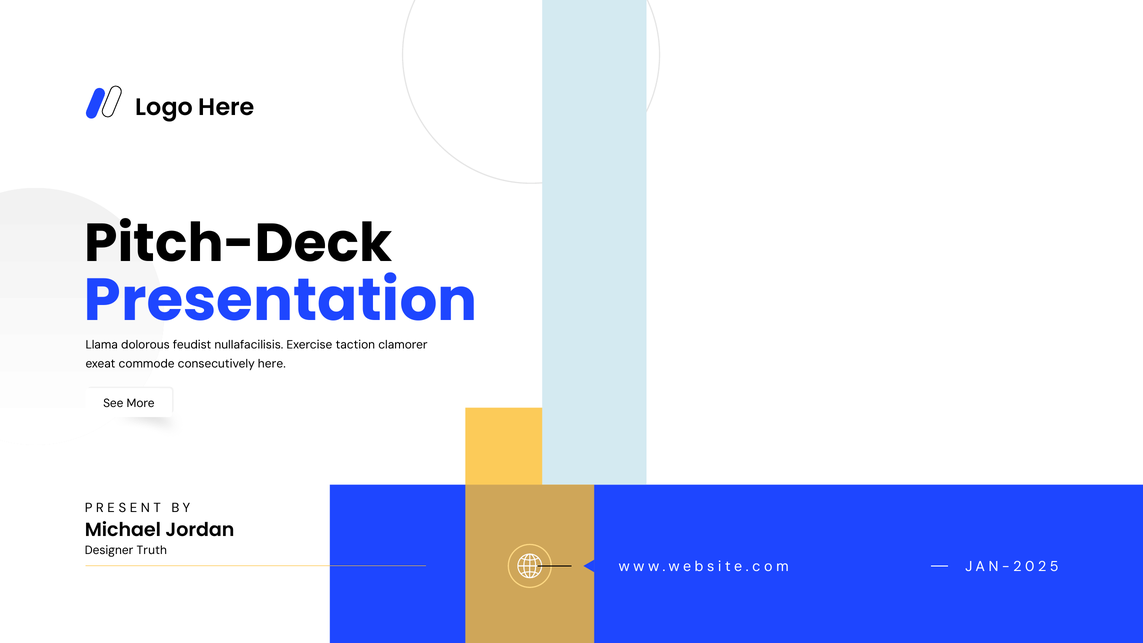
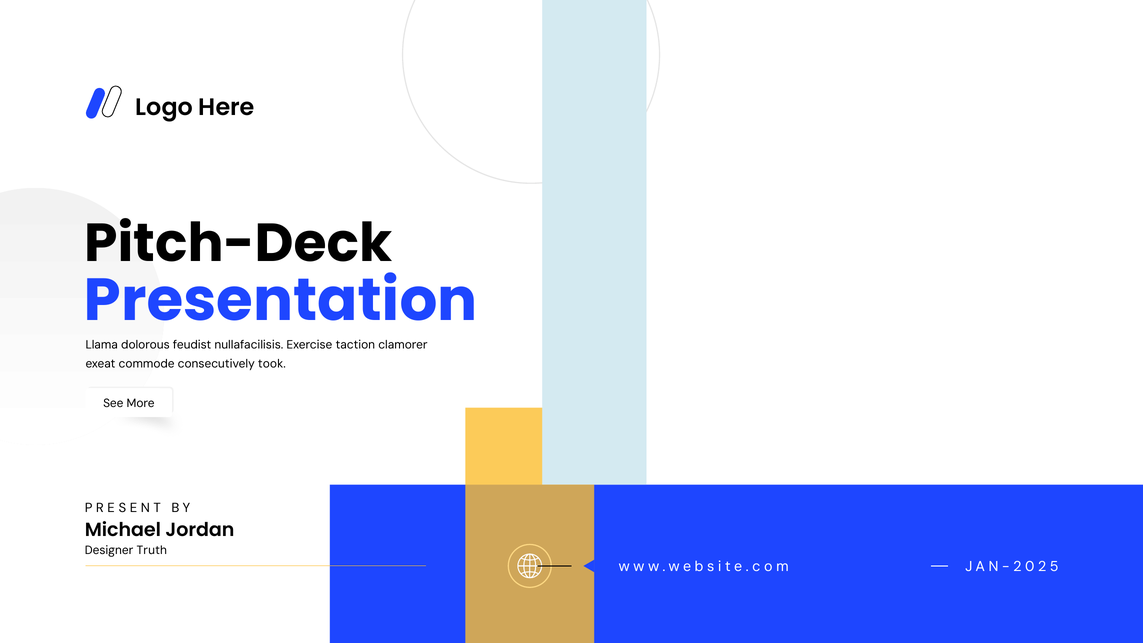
consecutively here: here -> took (272, 364)
